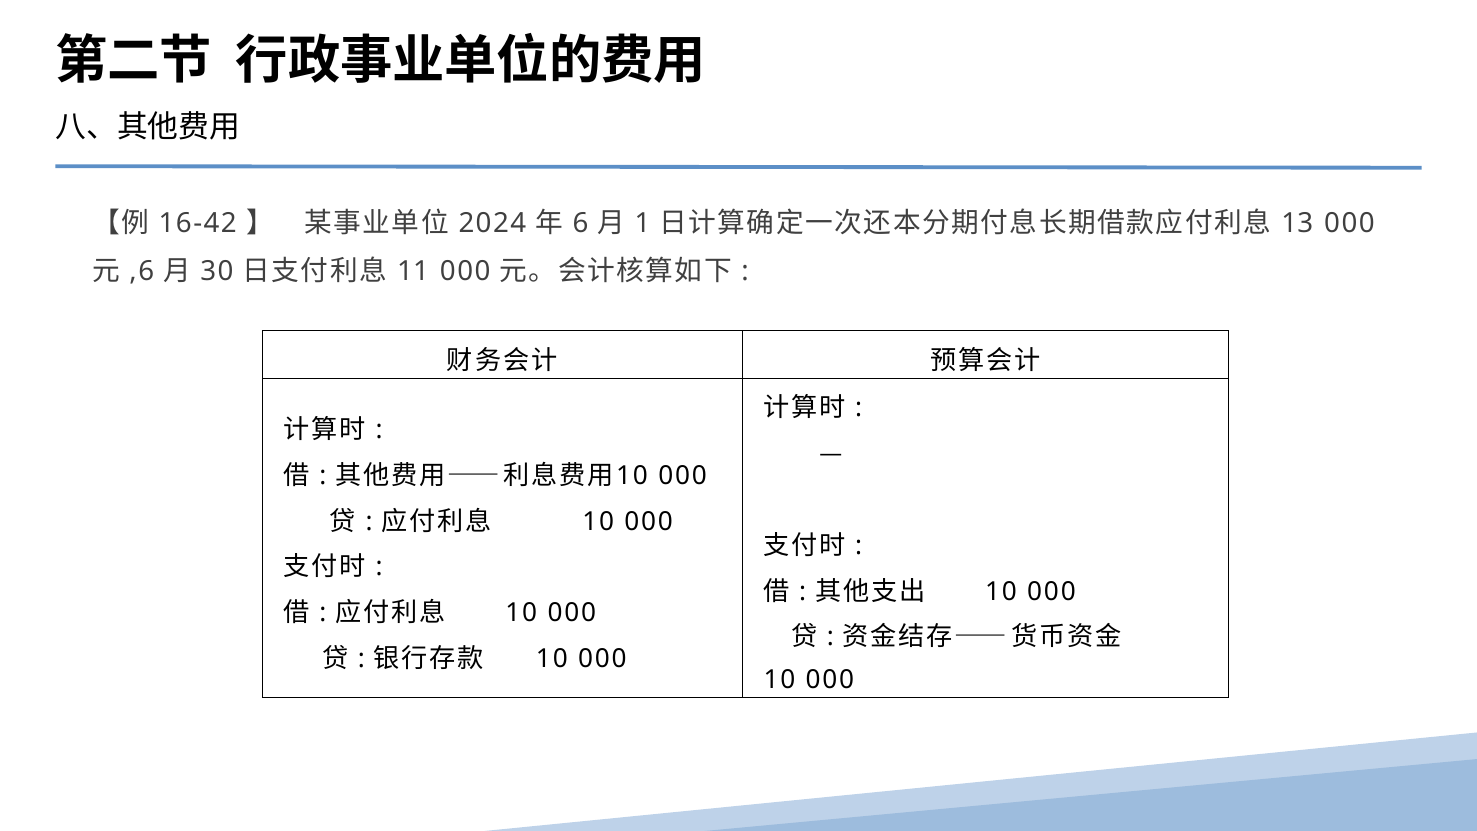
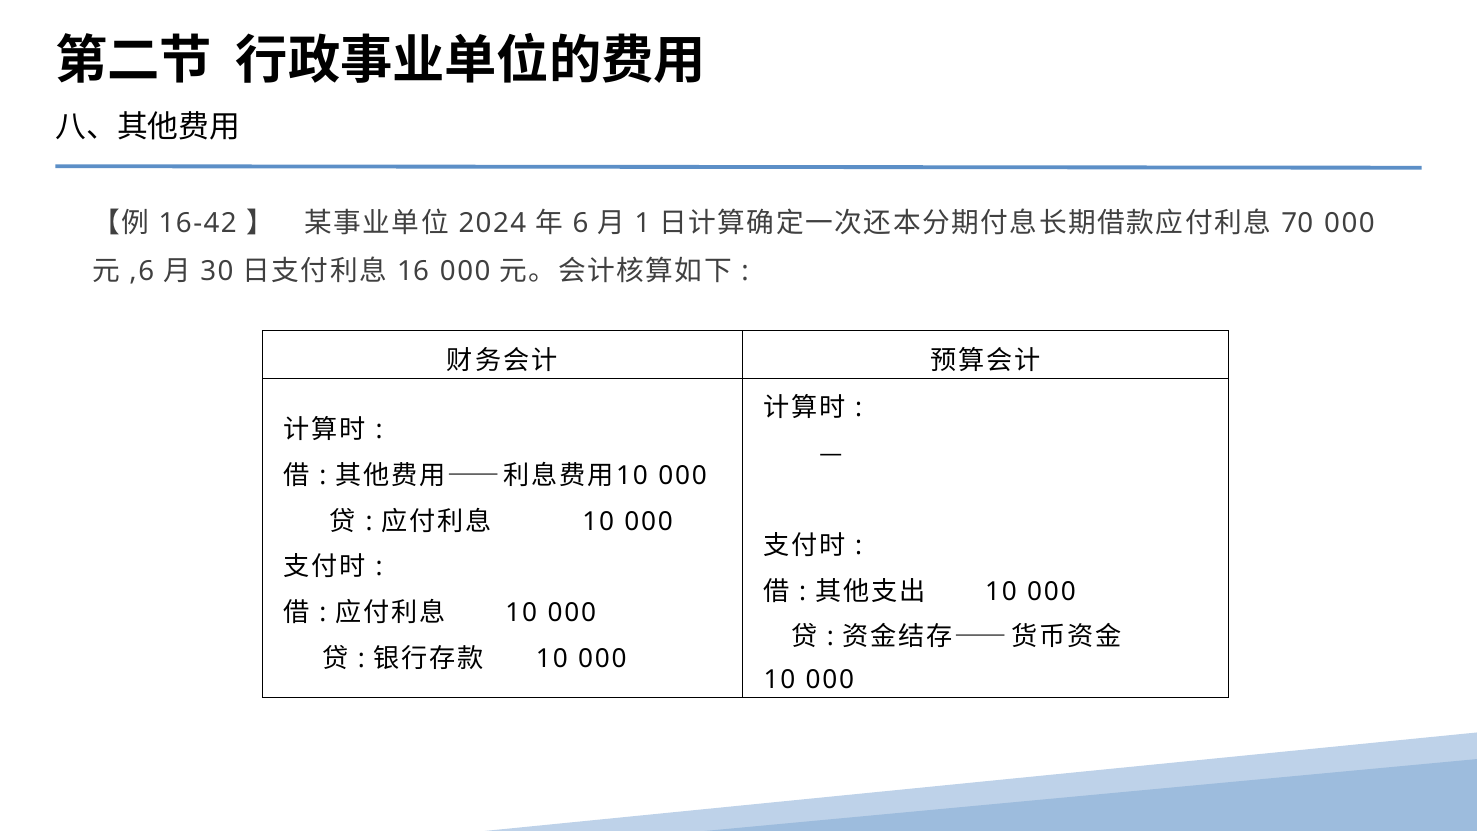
13: 13 -> 70 (1297, 223)
11: 11 -> 16 (413, 271)
